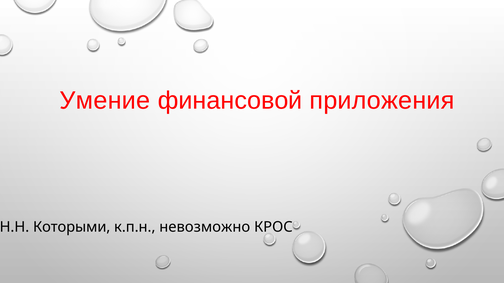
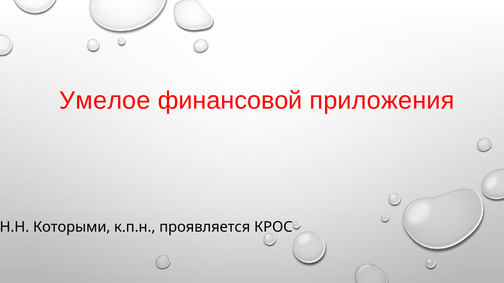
Умение: Умение -> Умелое (105, 101)
невозможно: невозможно -> проявляется (205, 227)
